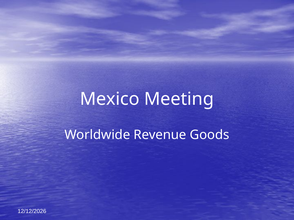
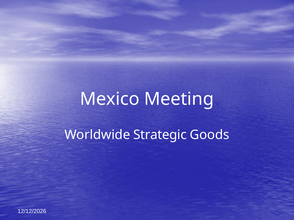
Revenue: Revenue -> Strategic (160, 135)
